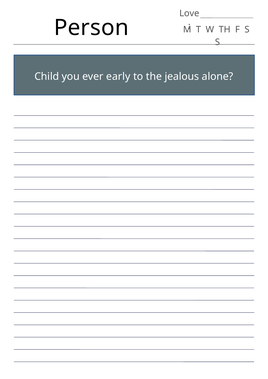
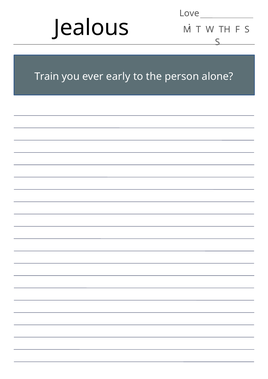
Person: Person -> Jealous (91, 28)
Child: Child -> Train (47, 77)
jealous: jealous -> person (182, 77)
